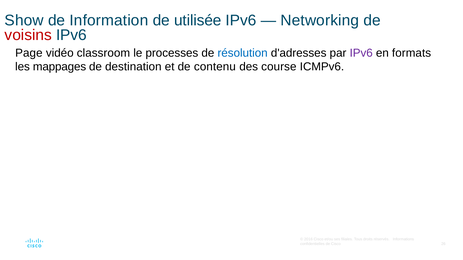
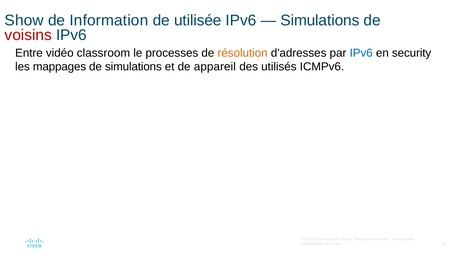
Networking: Networking -> Simulations (320, 20)
Page: Page -> Entre (29, 53)
résolution colour: blue -> orange (243, 53)
IPv6 colour: purple -> blue (361, 53)
formats: formats -> security (412, 53)
de destination: destination -> simulations (133, 67)
contenu: contenu -> appareil (215, 67)
course: course -> utilisés (279, 67)
